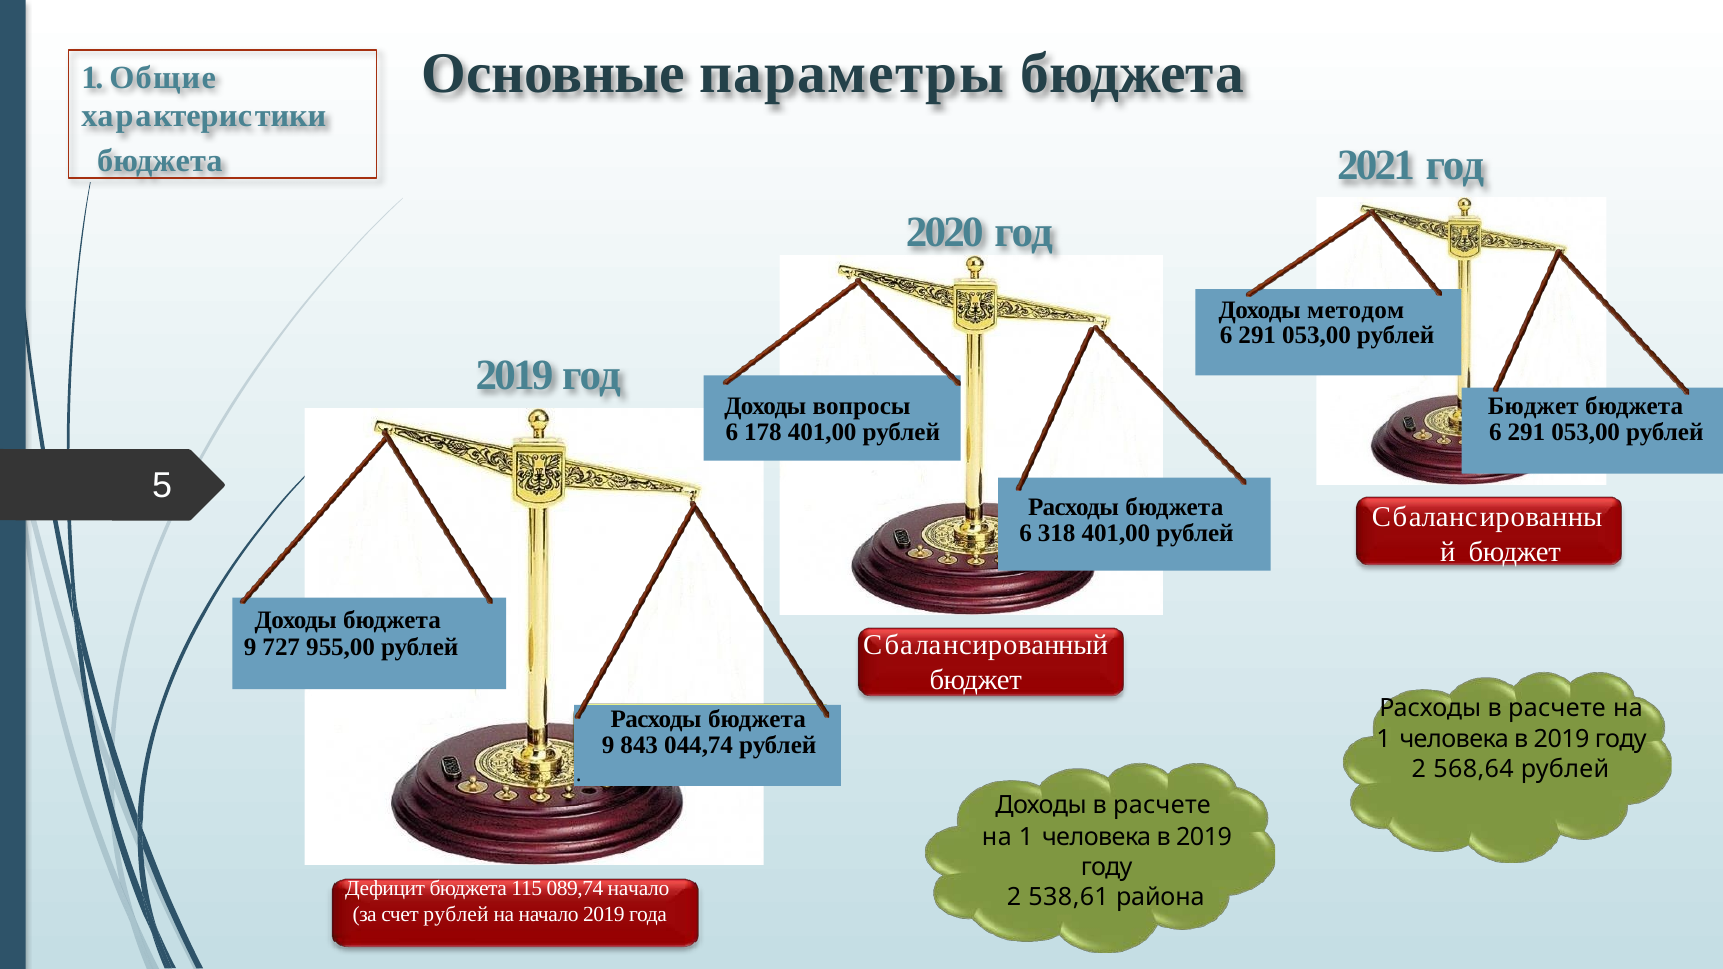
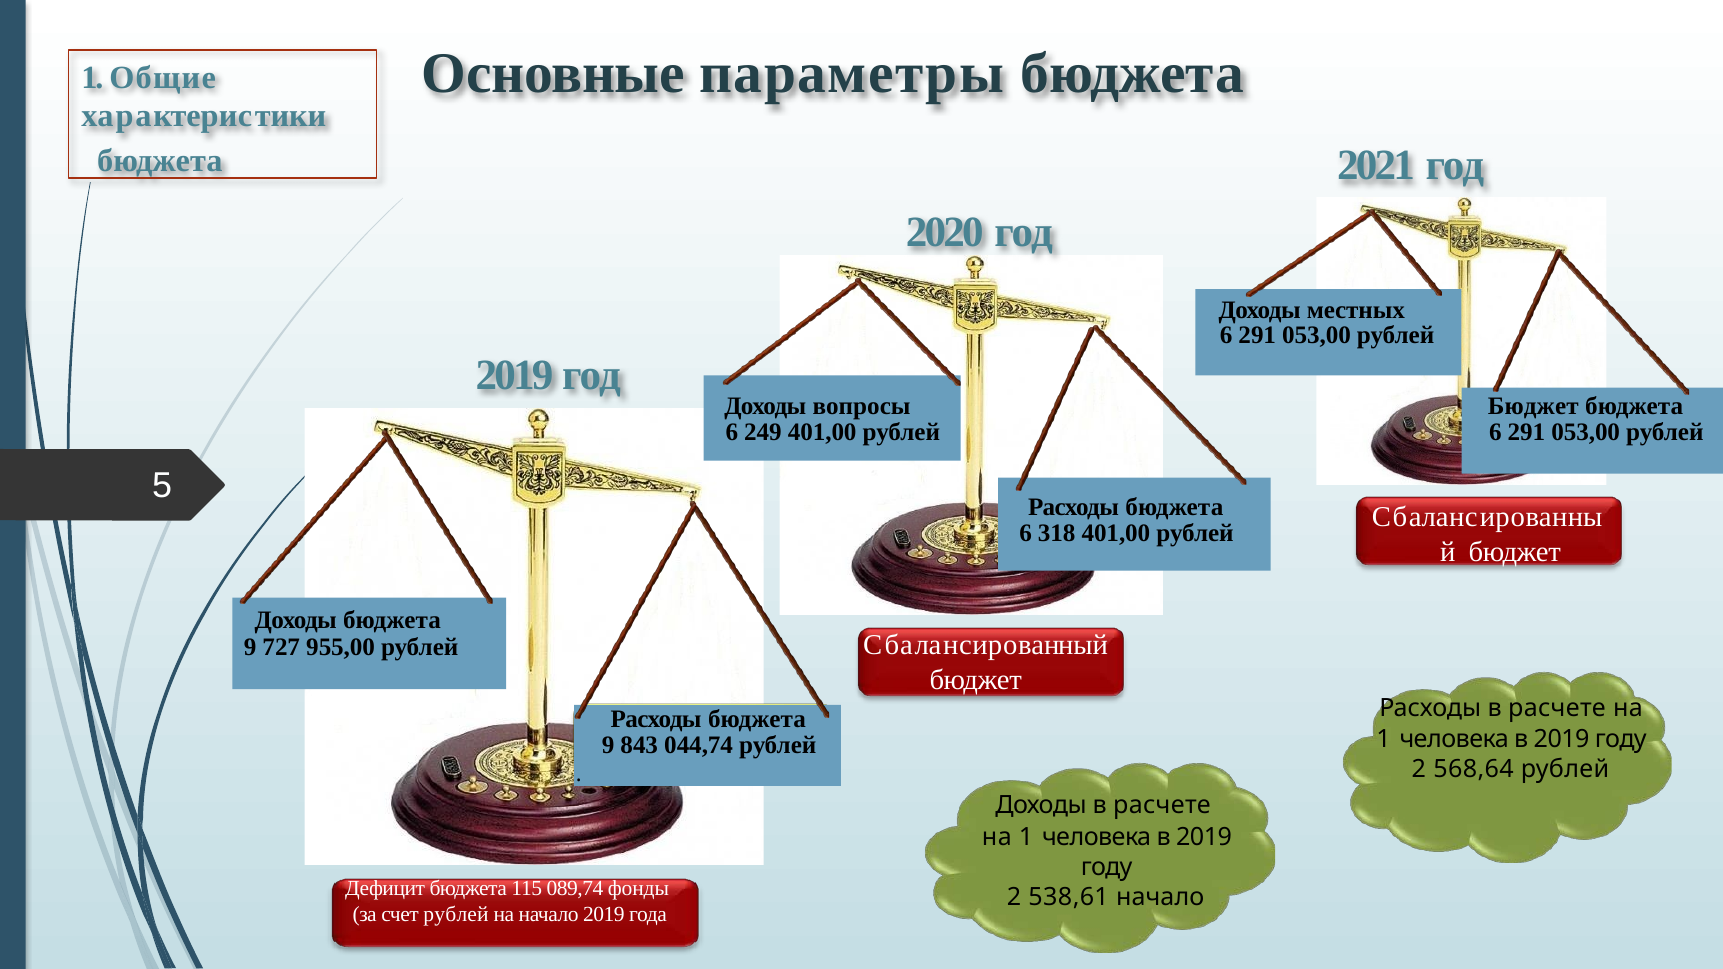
методом: методом -> местных (1356, 310)
178: 178 -> 249 (763, 432)
089,74 начало: начало -> фонды (638, 888)
538,61 района: района -> начало (1160, 897)
